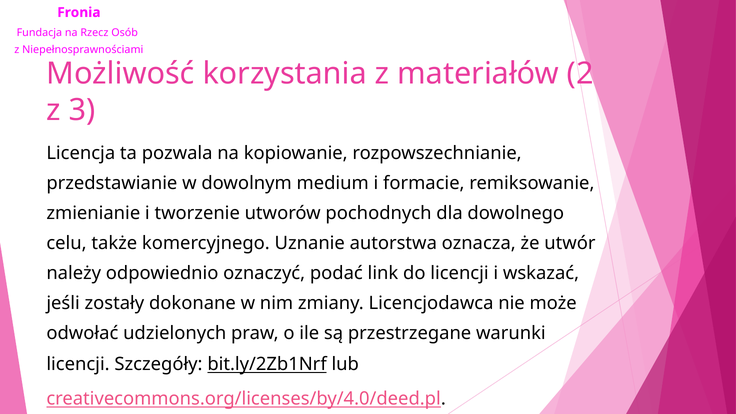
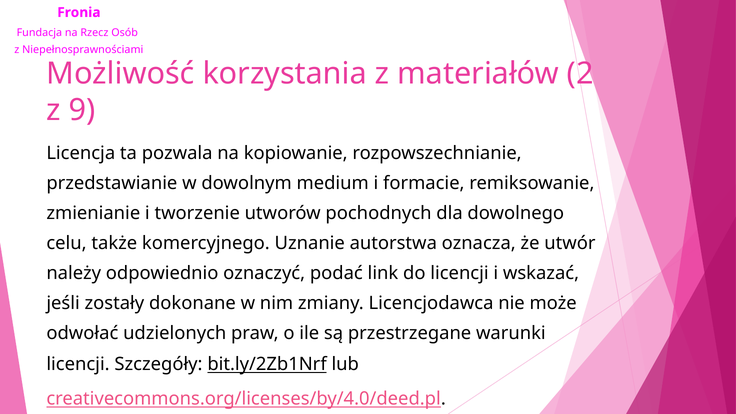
3: 3 -> 9 (82, 110)
